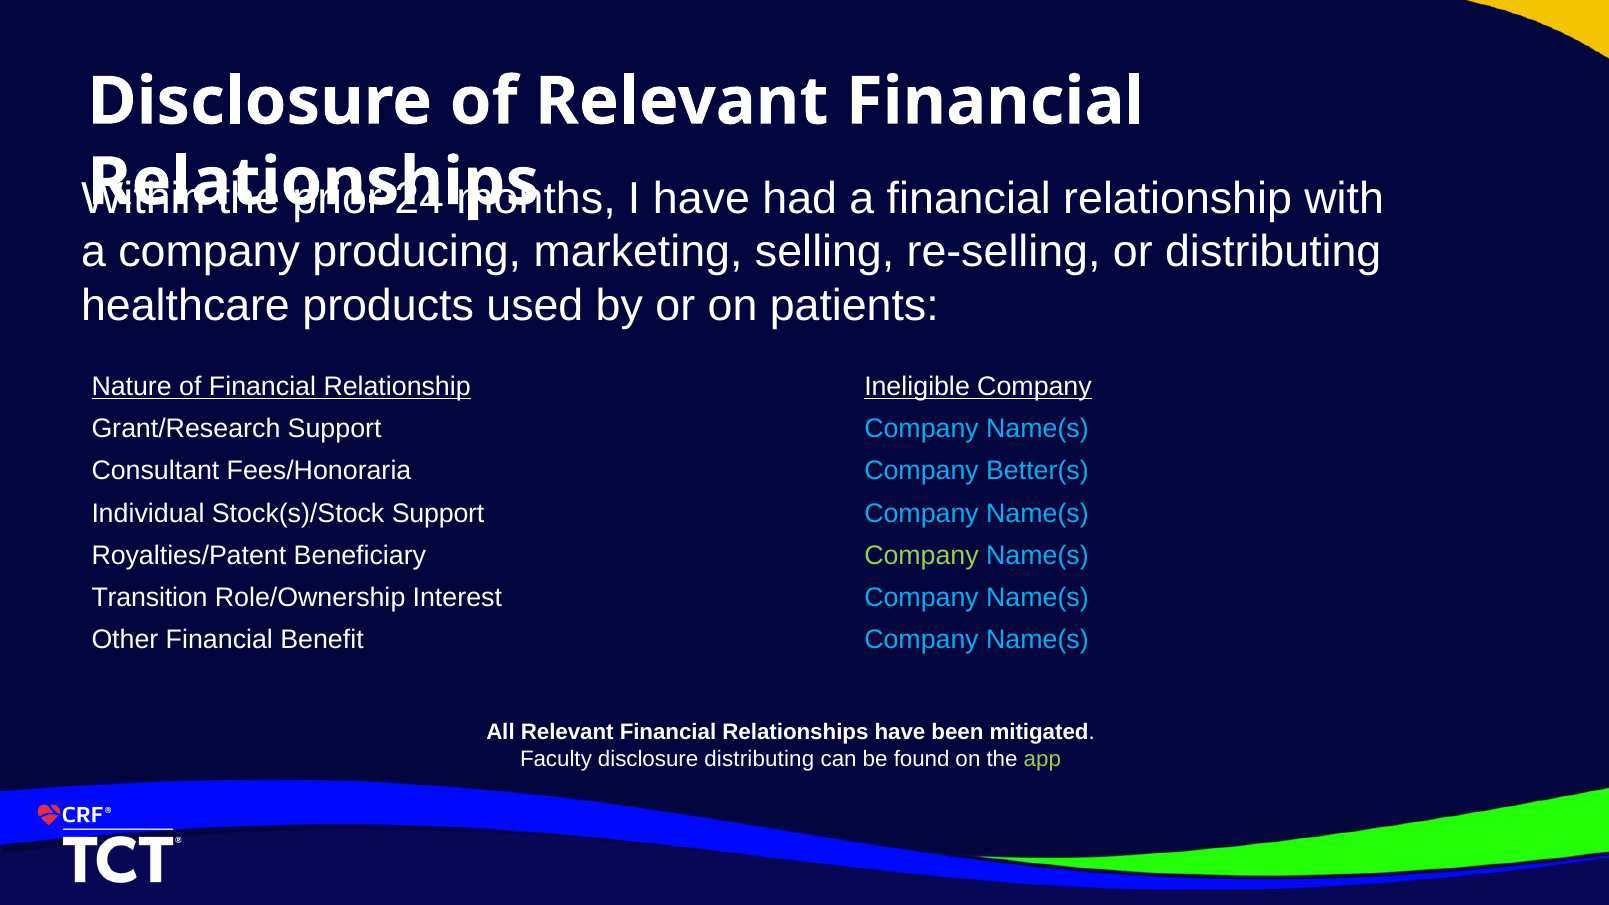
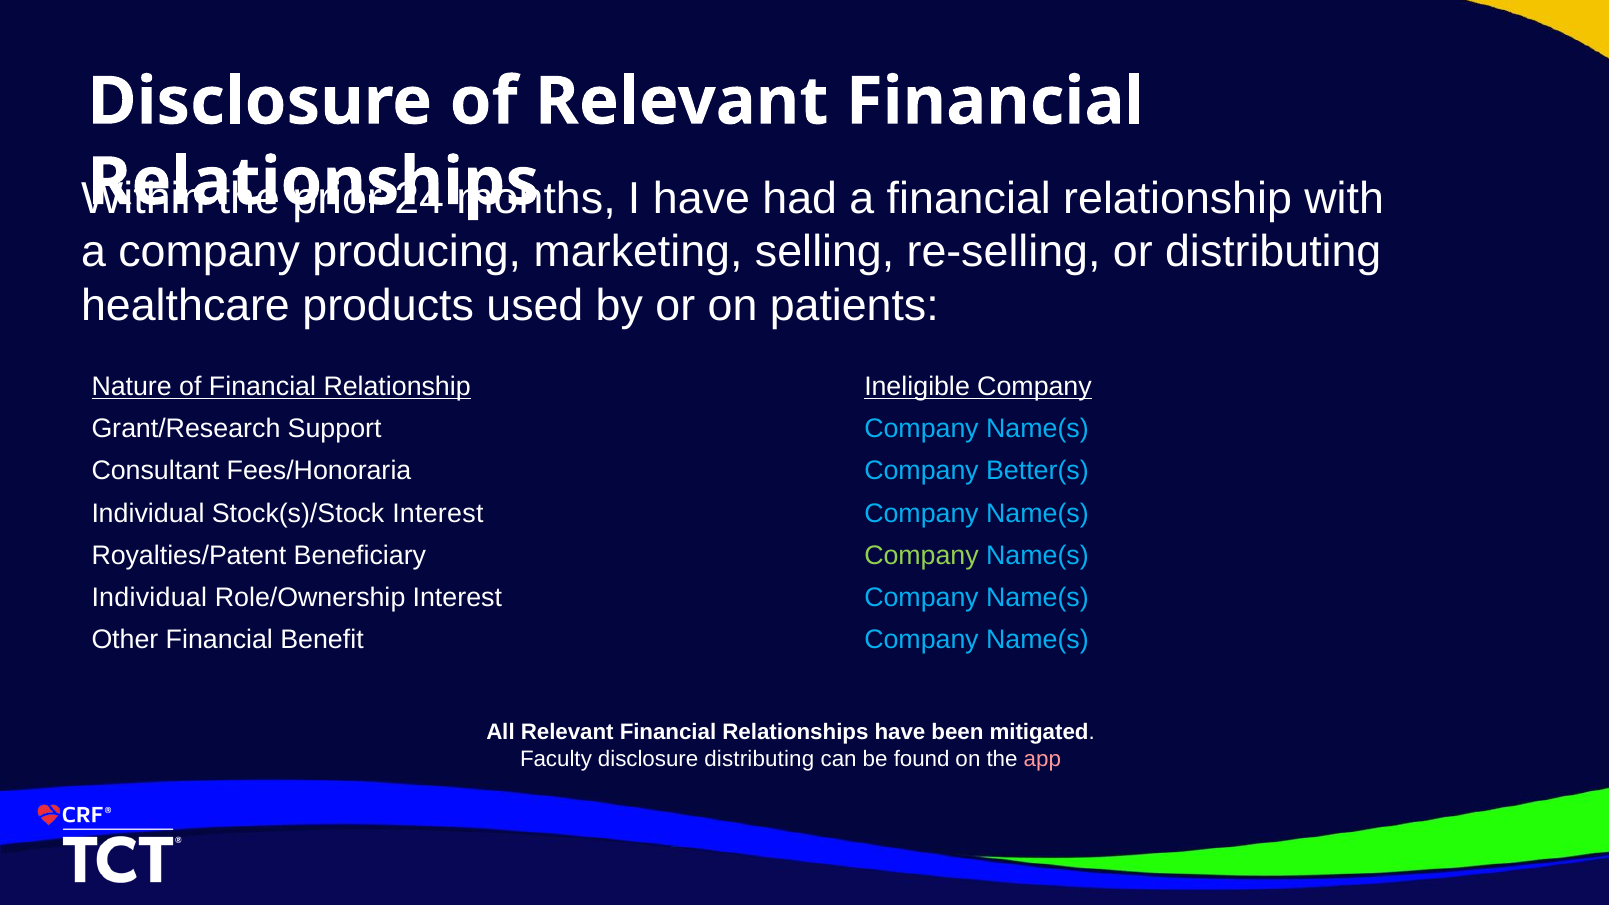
Stock(s)/Stock Support: Support -> Interest (438, 513)
Transition: Transition -> Individual (149, 598)
app colour: light green -> pink (1042, 759)
